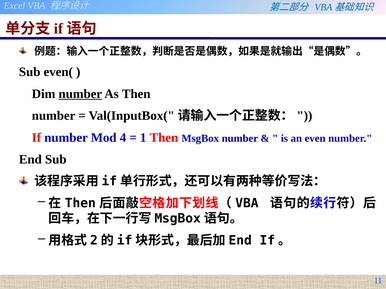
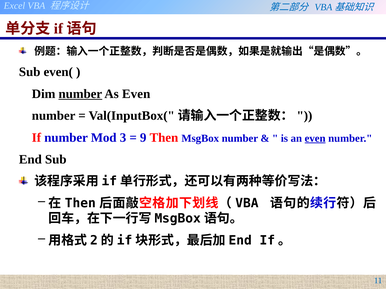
As Then: Then -> Even (136, 94)
4: 4 -> 3 (123, 138)
1: 1 -> 9 (143, 138)
even underline: none -> present (315, 138)
